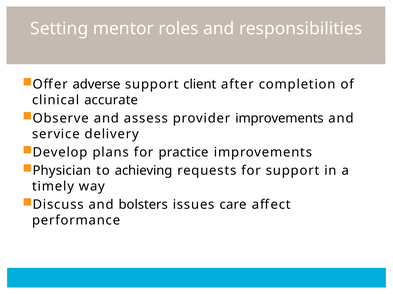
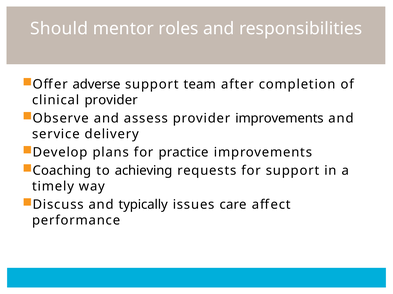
Setting: Setting -> Should (59, 29)
client: client -> team (200, 85)
clinical accurate: accurate -> provider (111, 100)
Physician: Physician -> Coaching (62, 171)
bolsters: bolsters -> typically (143, 205)
